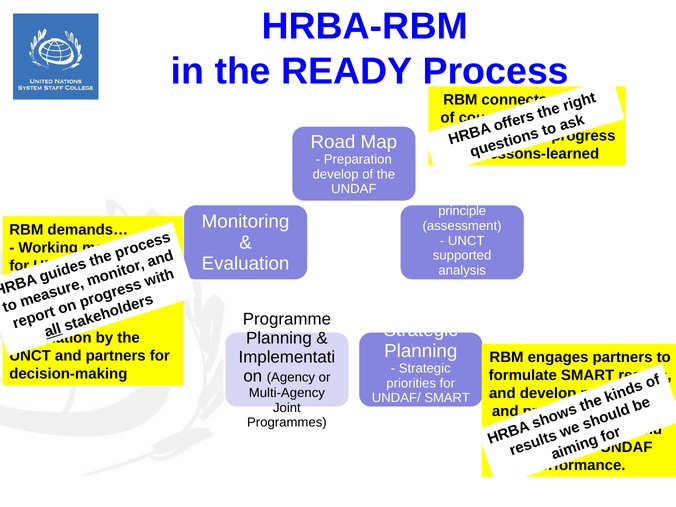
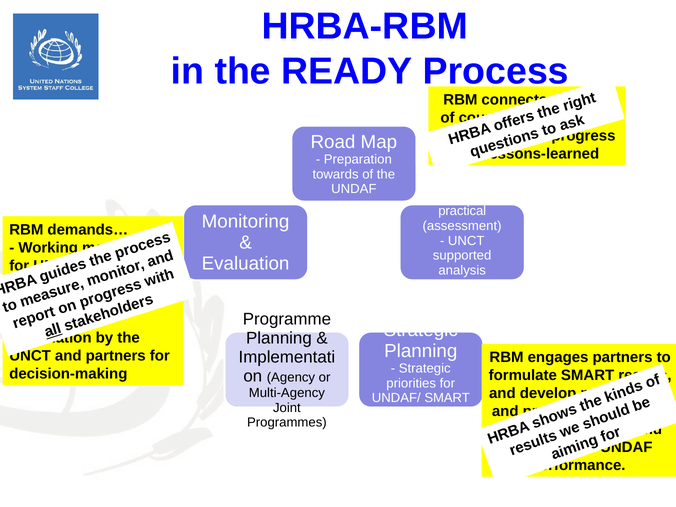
develop: develop -> towards (336, 174)
principle: principle -> practical (462, 211)
